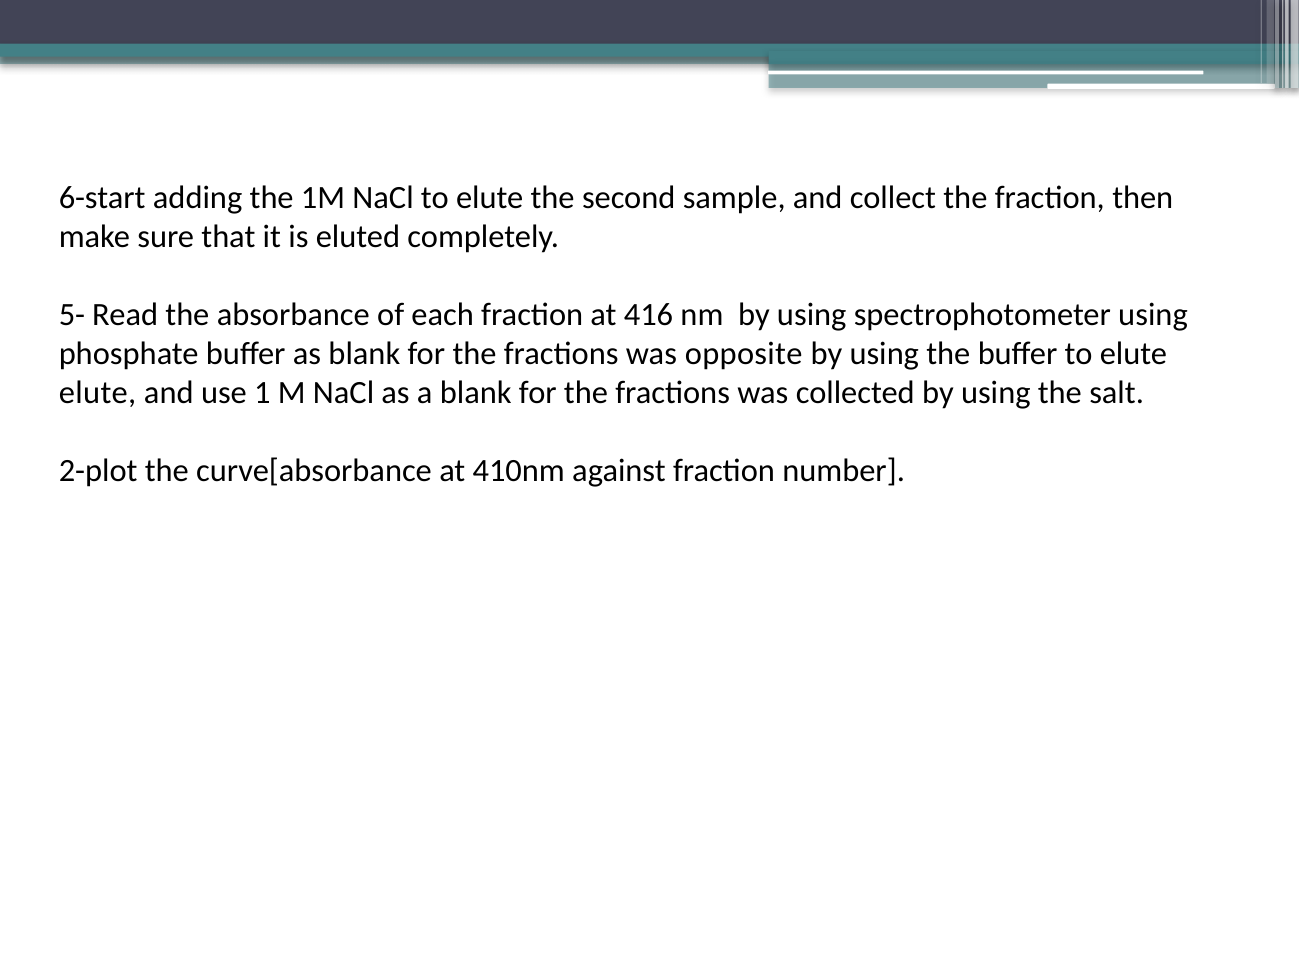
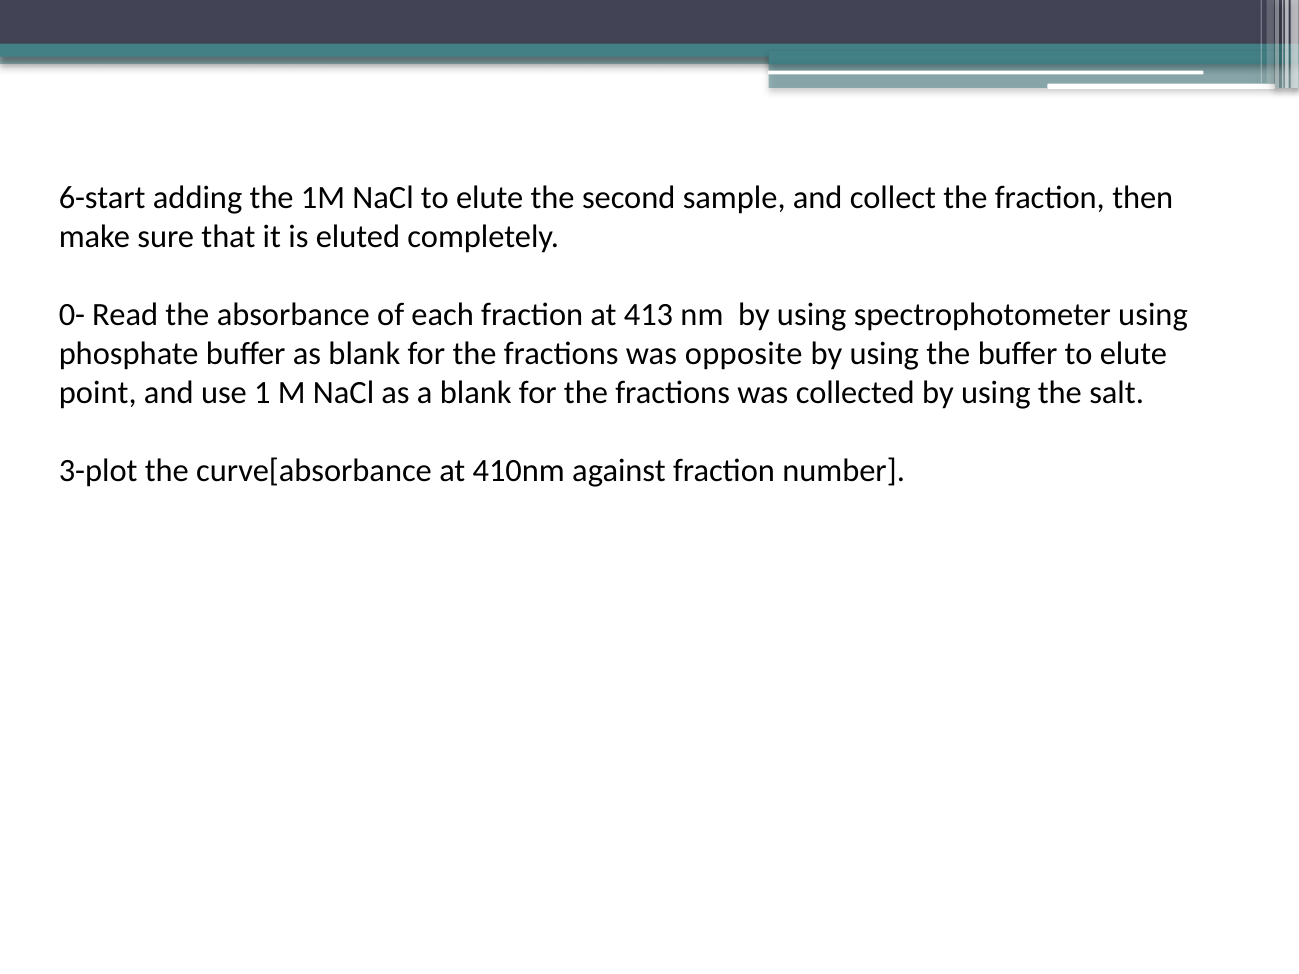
5-: 5- -> 0- (72, 315)
416: 416 -> 413 (649, 315)
elute: elute -> point (98, 393)
2-plot: 2-plot -> 3-plot (98, 471)
